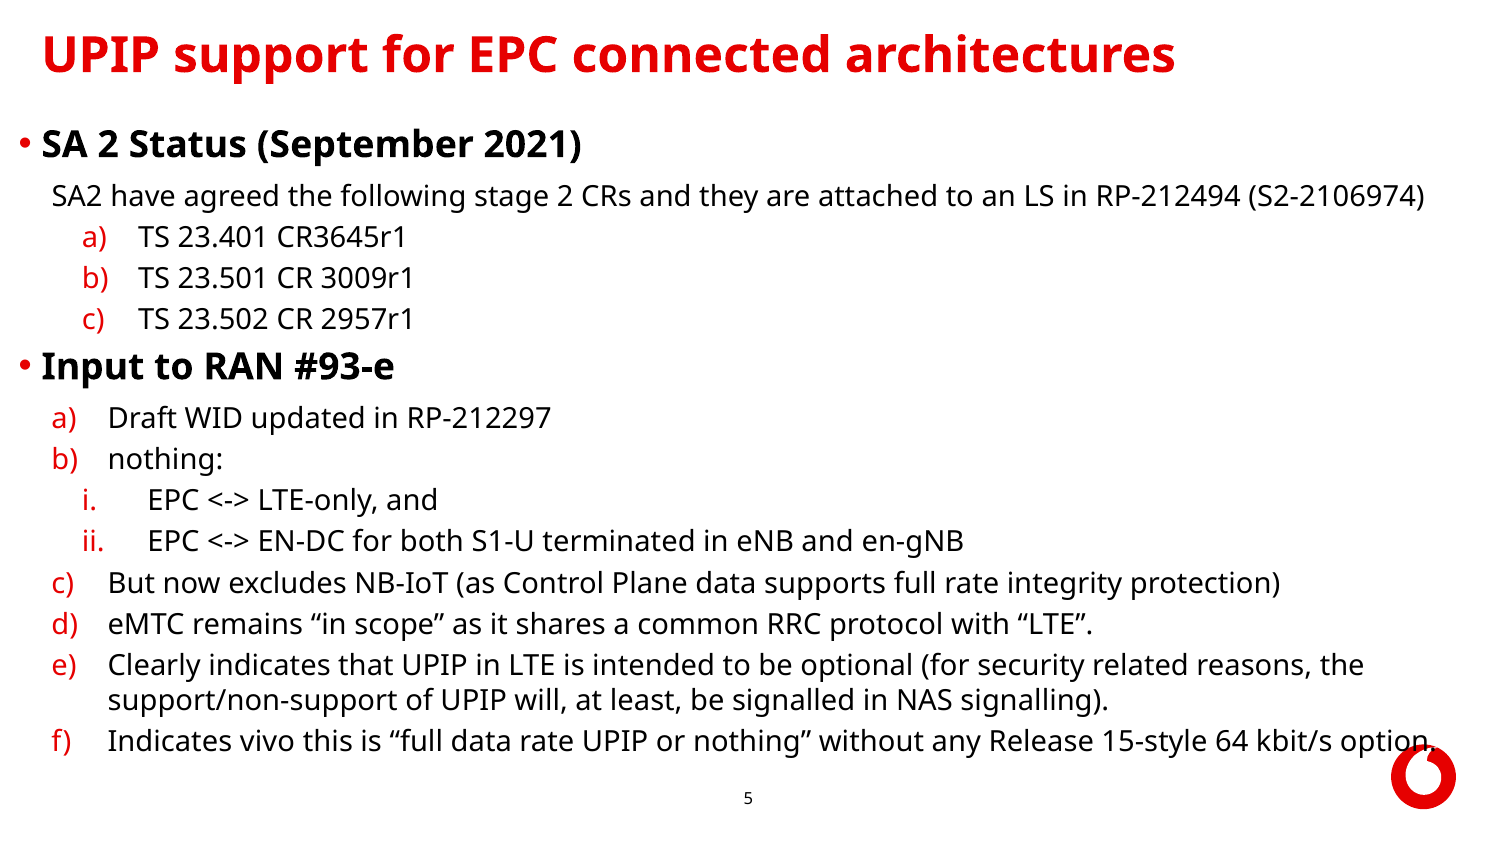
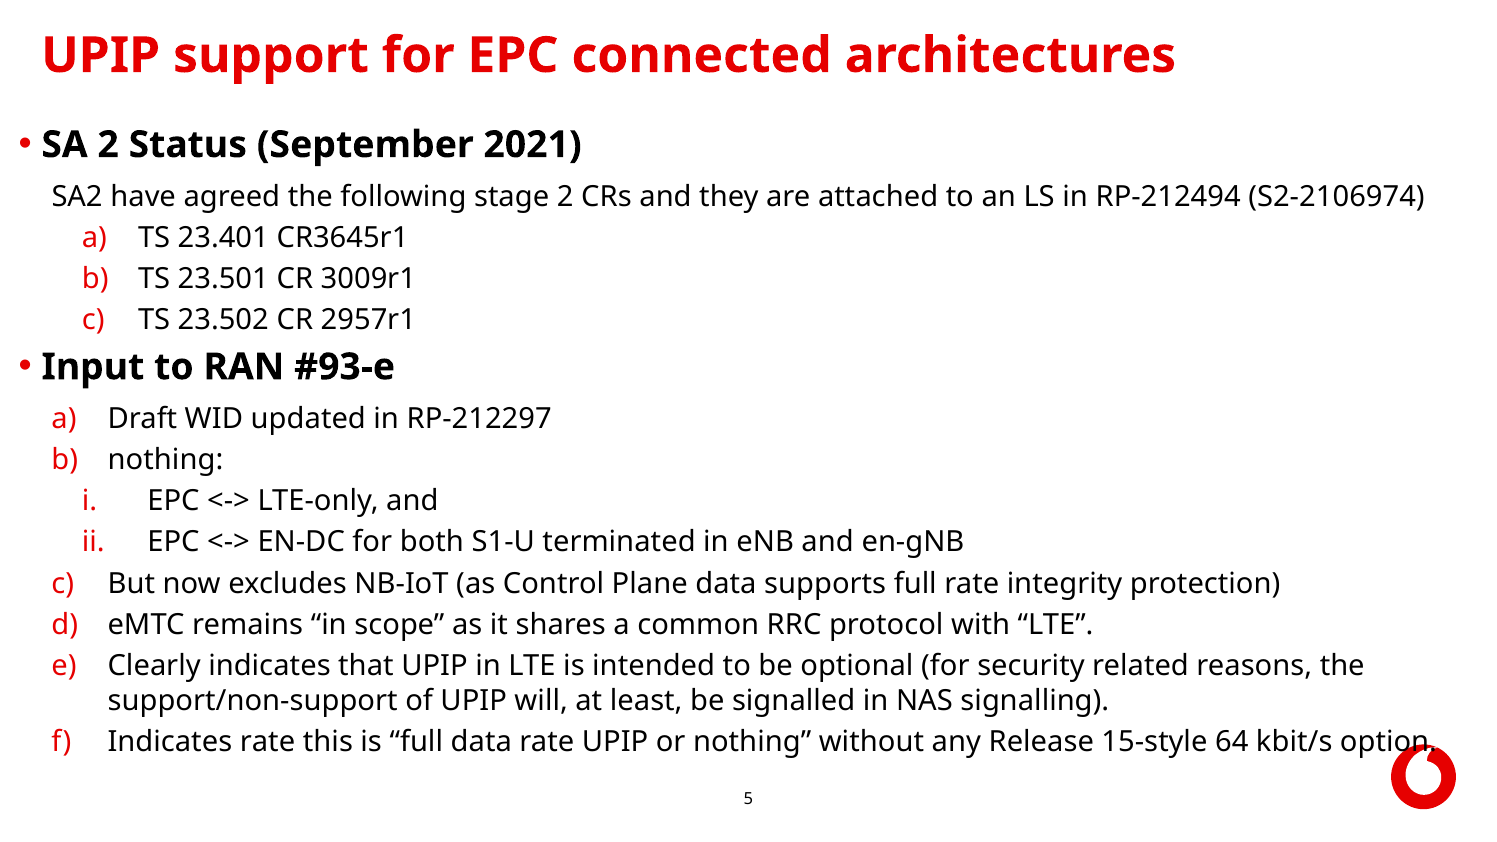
Indicates vivo: vivo -> rate (267, 742)
